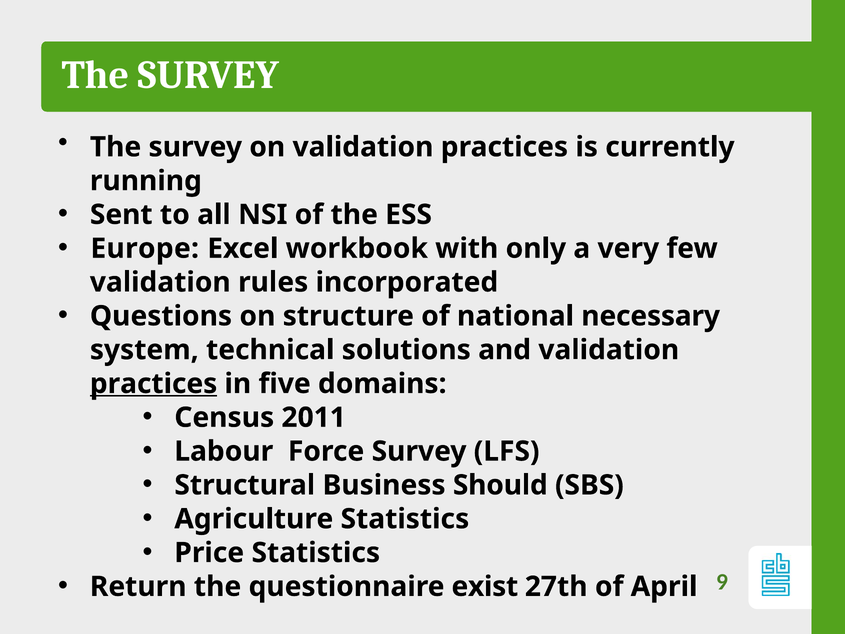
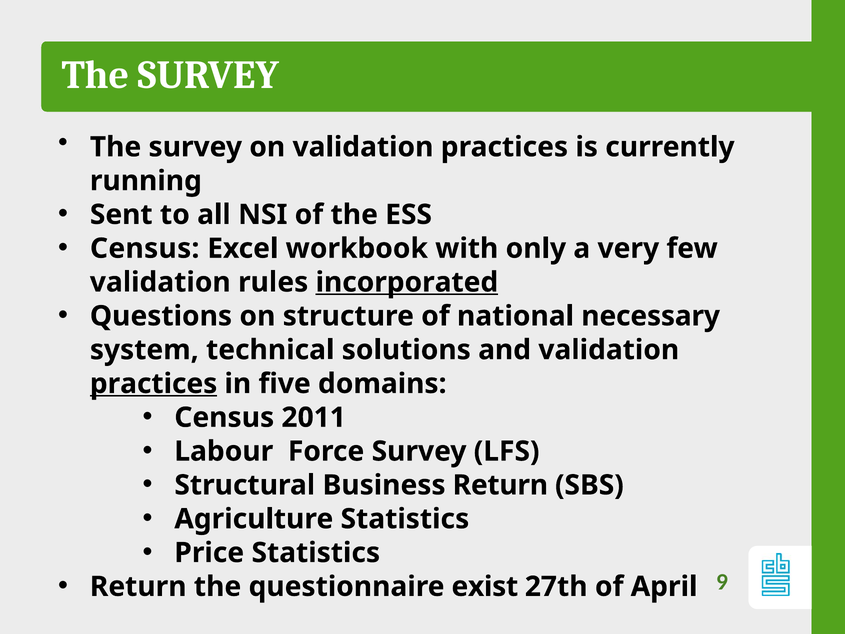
Europe: Europe -> Census (145, 248)
incorporated underline: none -> present (407, 282)
Business Should: Should -> Return (500, 485)
